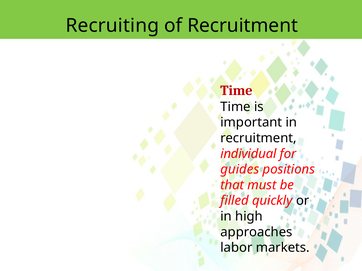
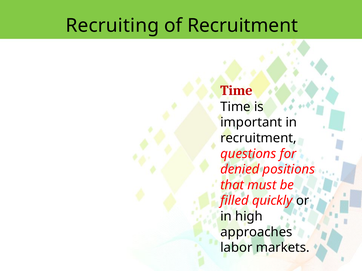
individual: individual -> questions (248, 154)
guides: guides -> denied (240, 170)
